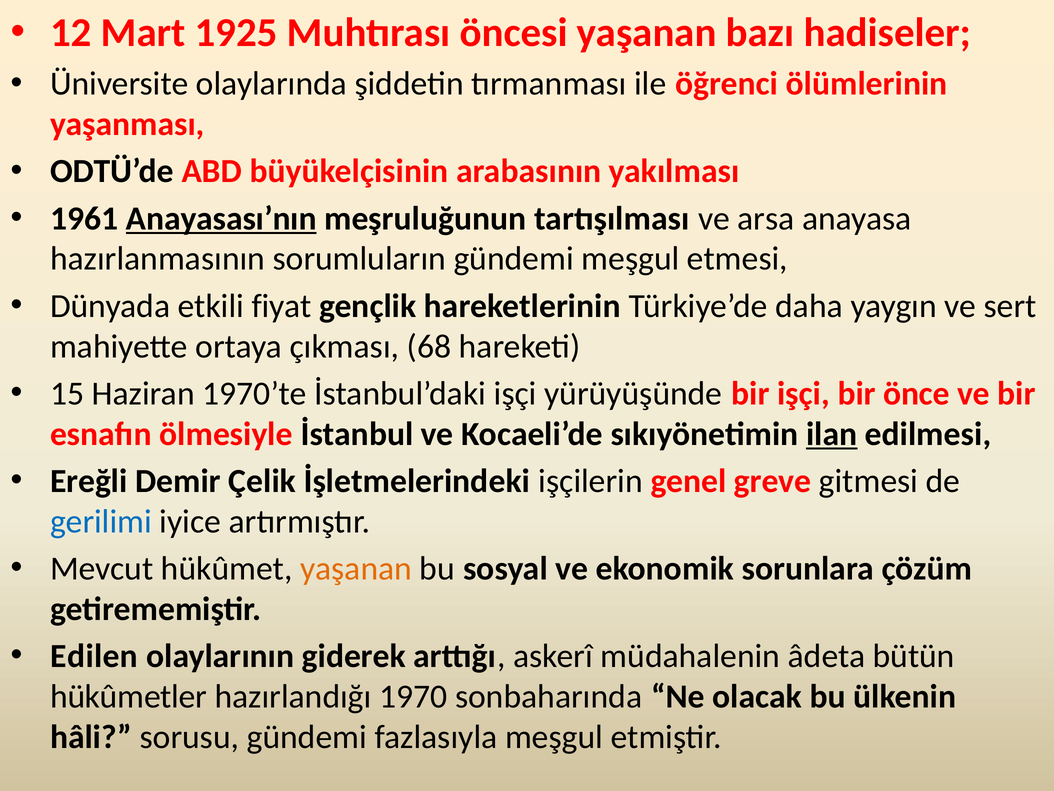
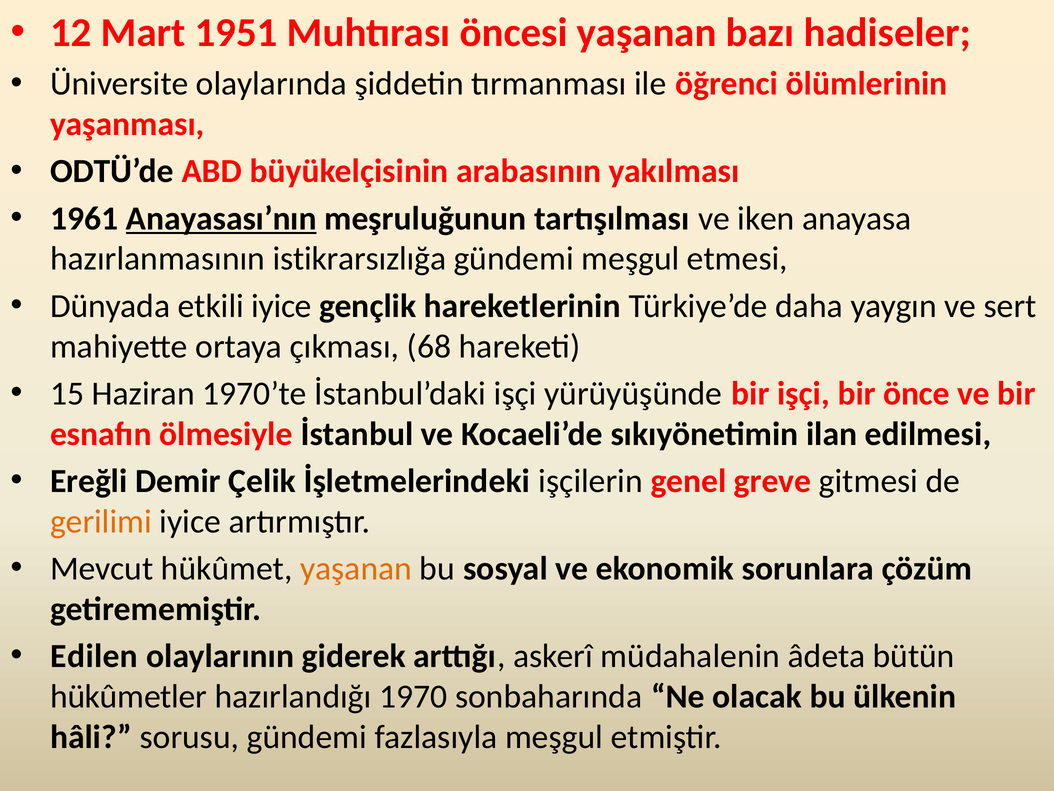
1925: 1925 -> 1951 (236, 33)
arsa: arsa -> iken (766, 218)
sorumluların: sorumluların -> istikrarsızlığa (359, 259)
etkili fiyat: fiyat -> iyice (282, 306)
ilan underline: present -> none (832, 434)
gerilimi colour: blue -> orange (101, 521)
